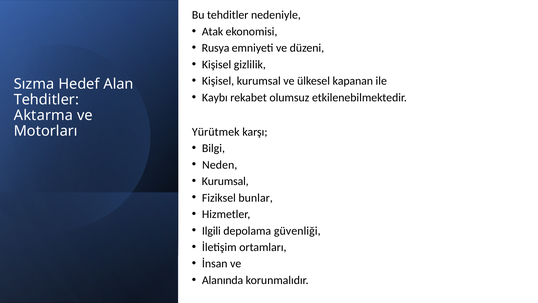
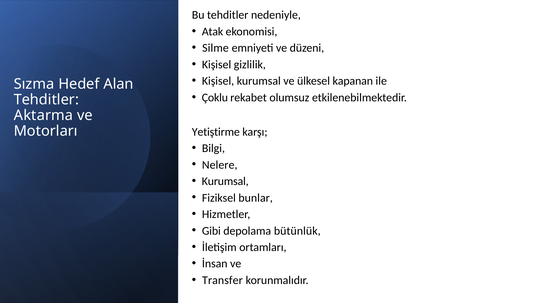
Rusya: Rusya -> Silme (215, 48)
Kaybı: Kaybı -> Çoklu (215, 97)
Yürütmek: Yürütmek -> Yetiştirme (216, 132)
Neden: Neden -> Nelere (220, 165)
Ilgili: Ilgili -> Gibi (211, 230)
güvenliği: güvenliği -> bütünlük (297, 230)
Alanında: Alanında -> Transfer (222, 280)
